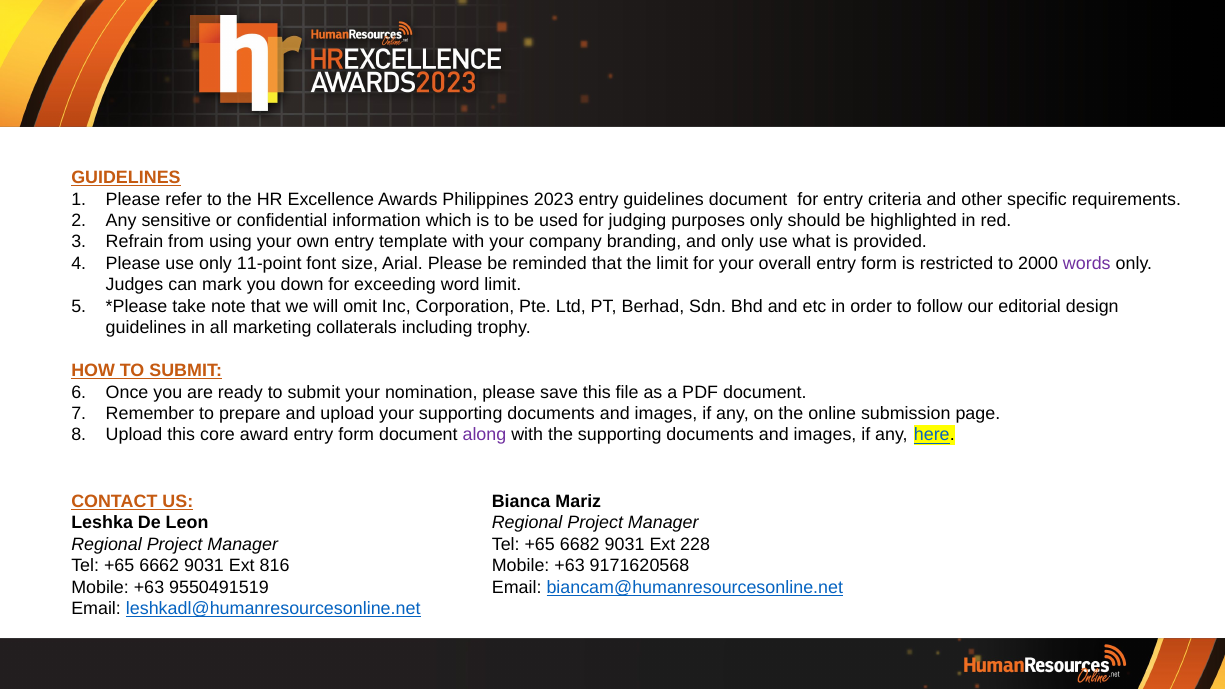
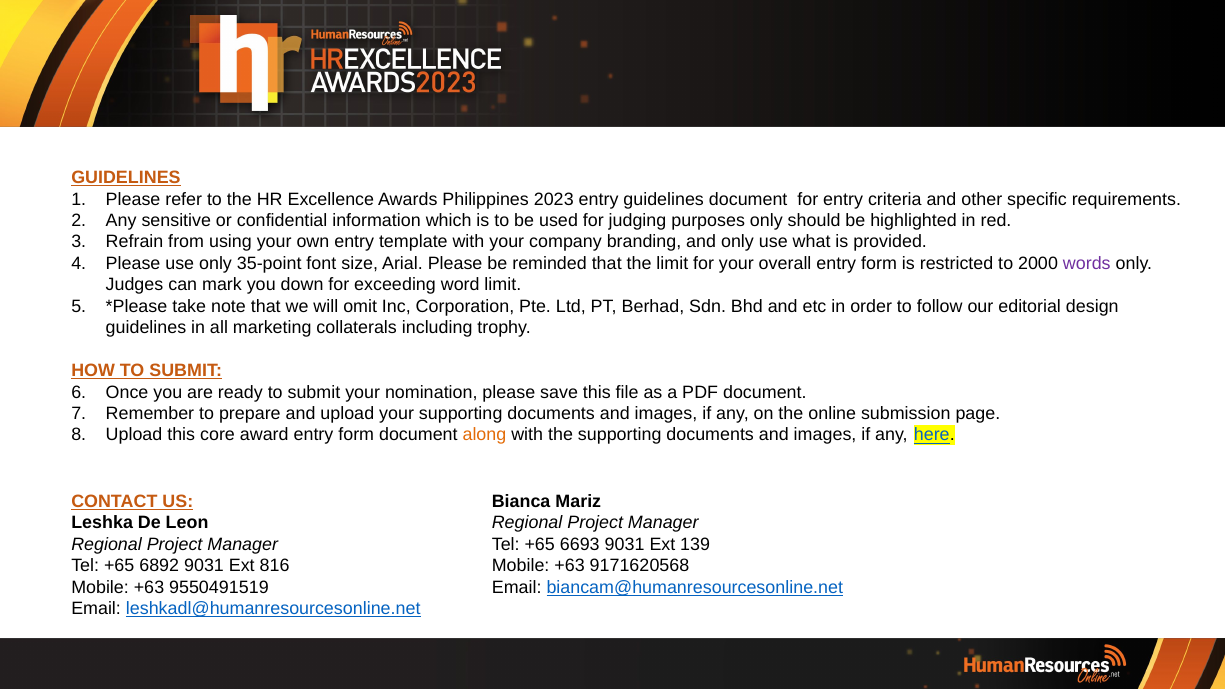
11-point: 11-point -> 35-point (269, 264)
along colour: purple -> orange (484, 435)
6682: 6682 -> 6693 (580, 544)
228: 228 -> 139 (695, 544)
6662: 6662 -> 6892 (159, 566)
